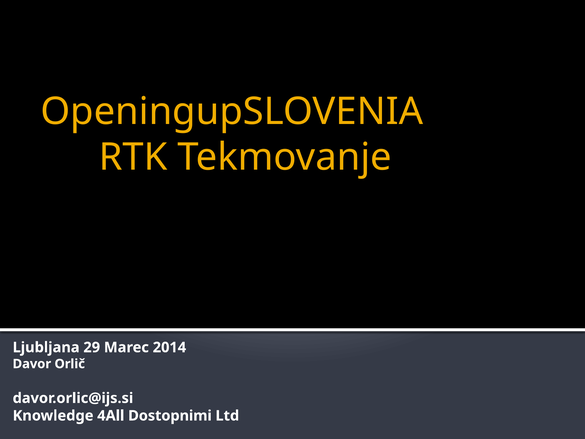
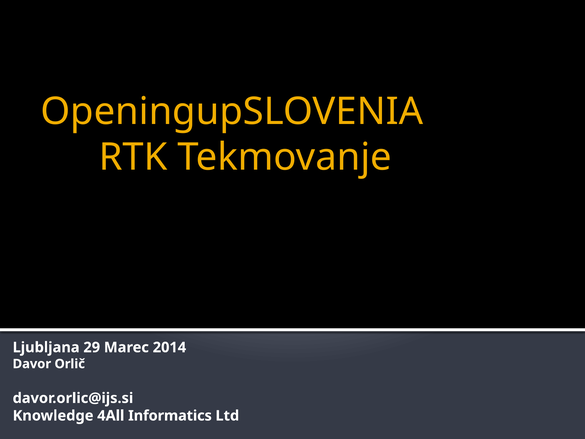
Dostopnimi: Dostopnimi -> Informatics (170, 415)
